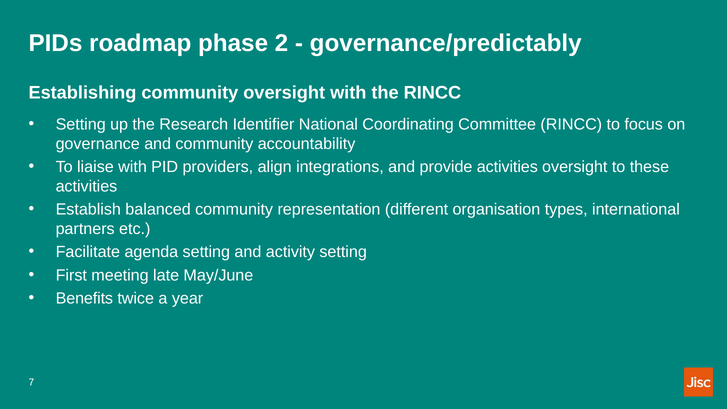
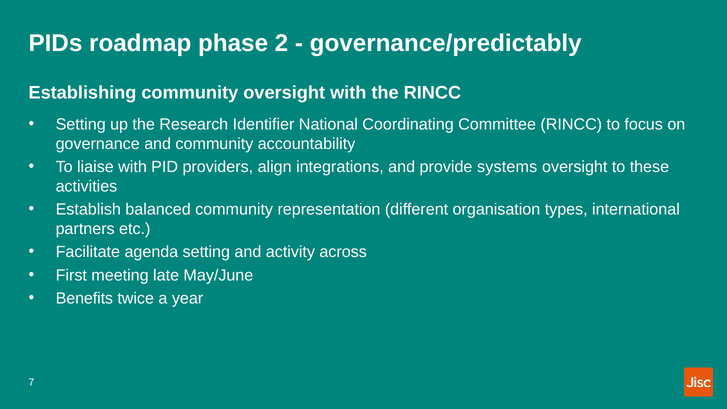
provide activities: activities -> systems (507, 167)
activity setting: setting -> across (343, 252)
